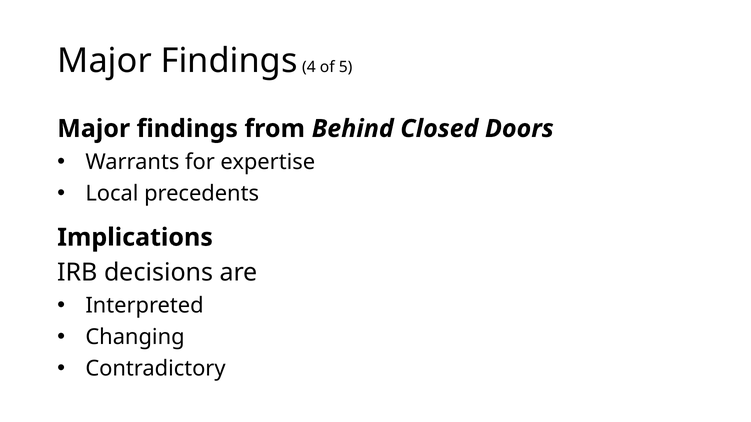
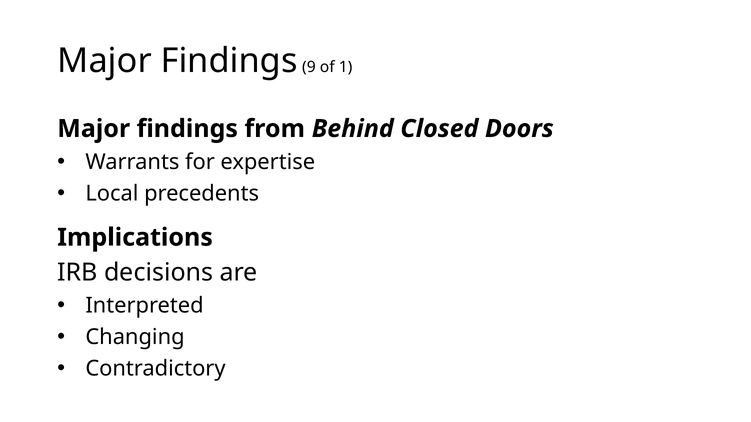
4: 4 -> 9 (309, 67)
5: 5 -> 1 (346, 67)
